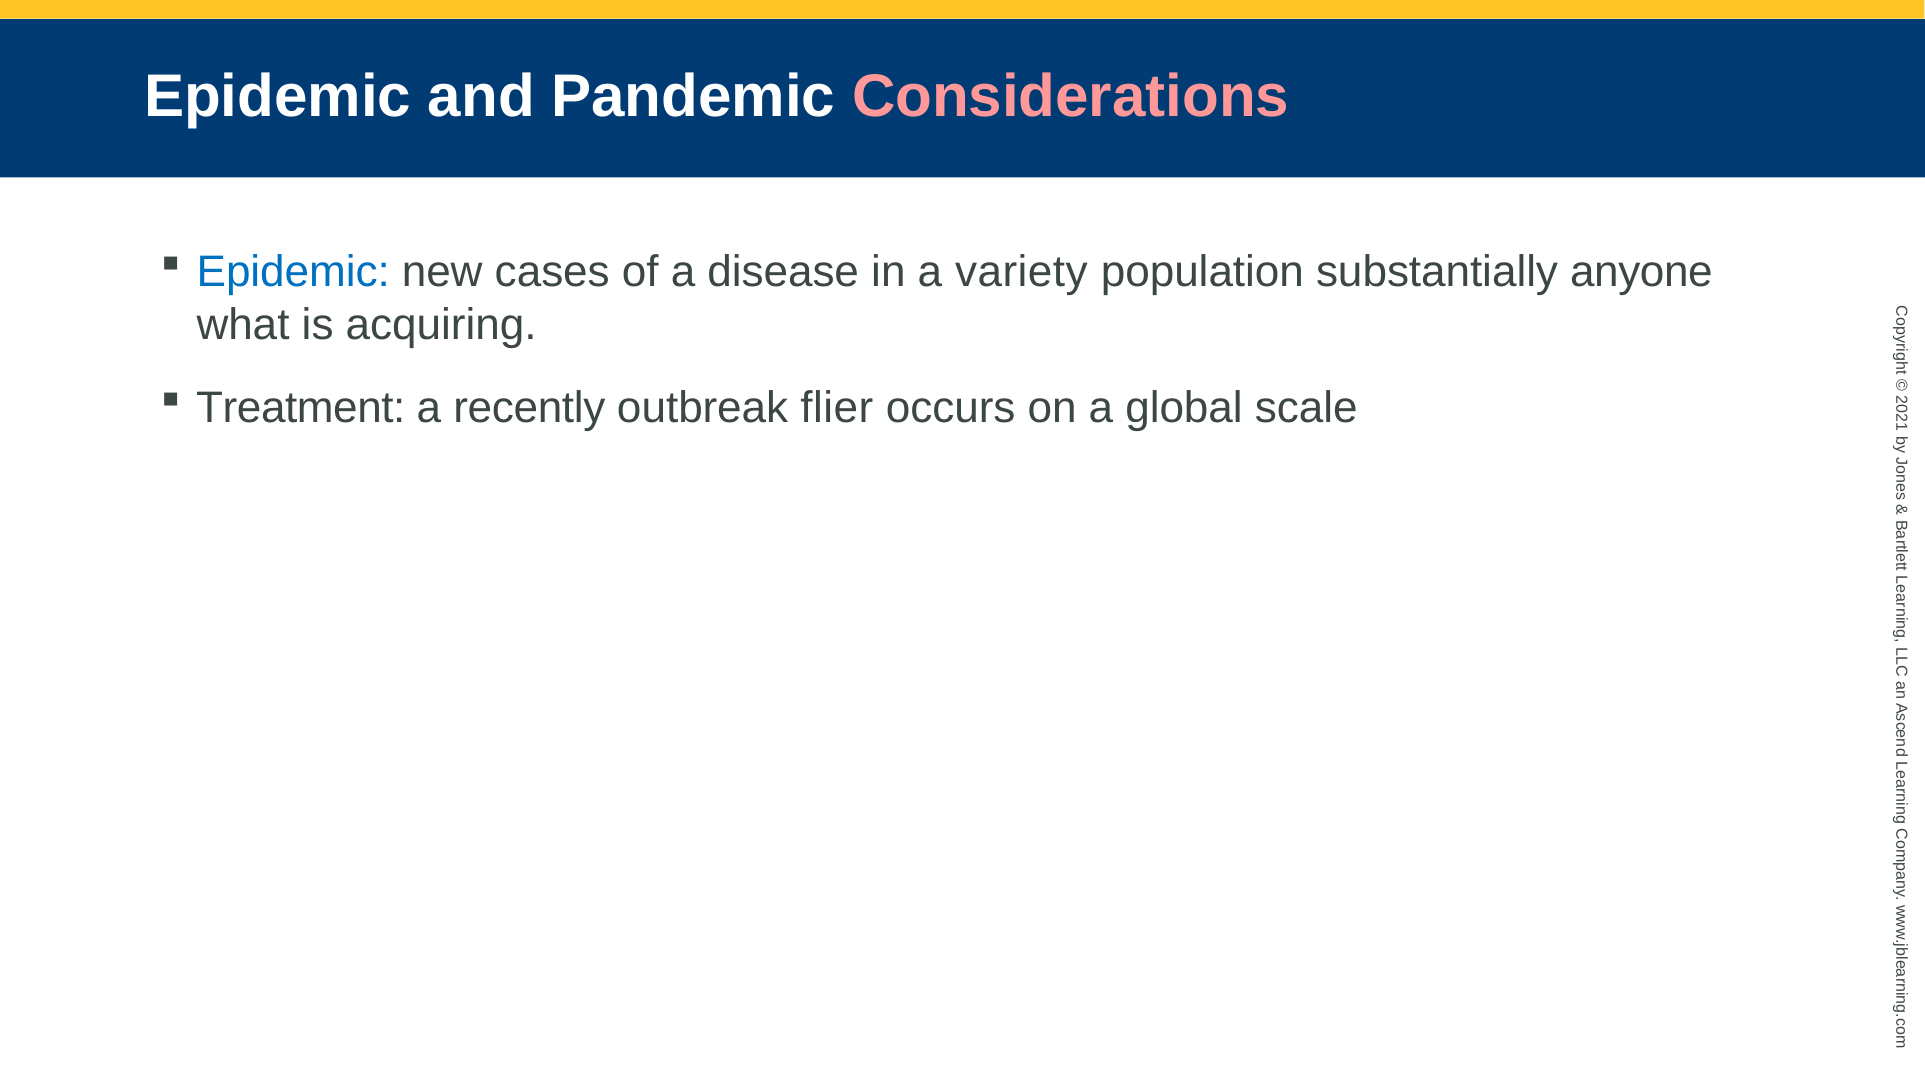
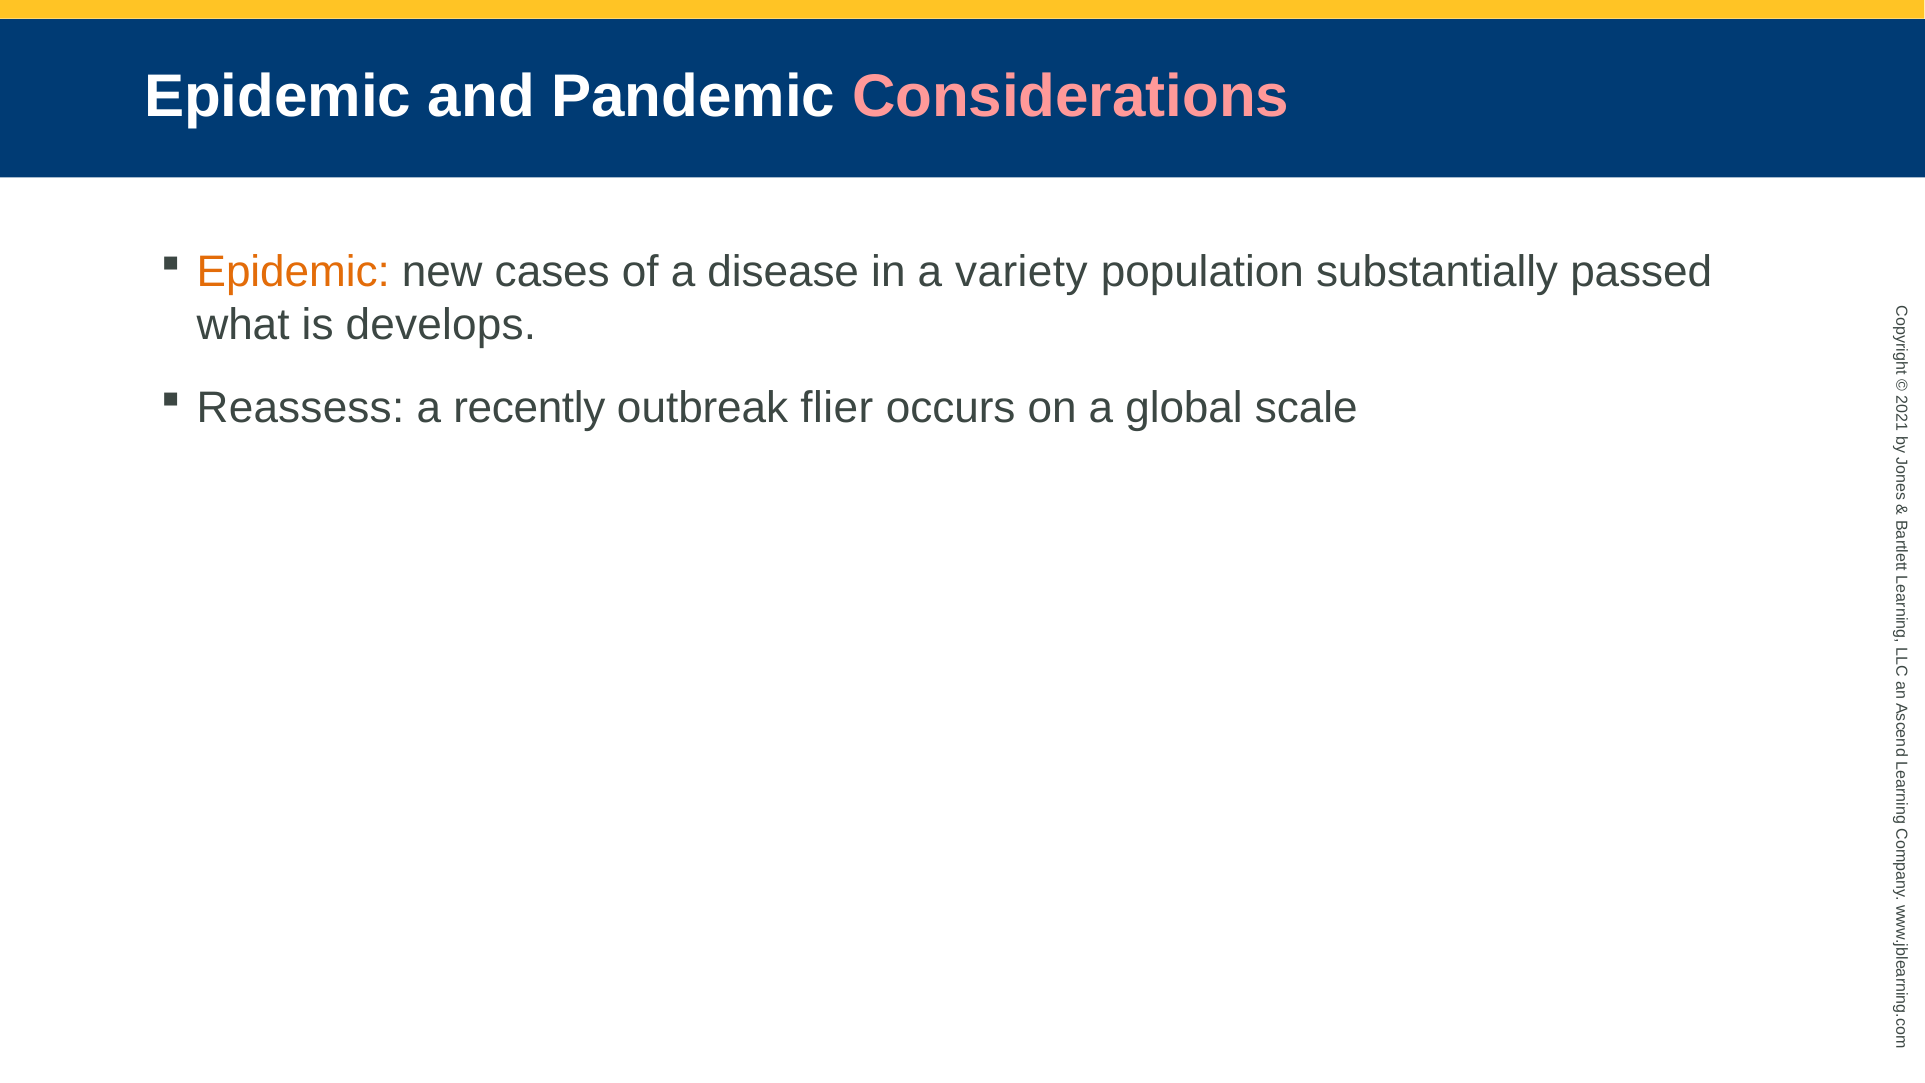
Epidemic colour: blue -> orange (293, 272)
anyone: anyone -> passed (1641, 272)
acquiring: acquiring -> develops (441, 325)
Treatment: Treatment -> Reassess (300, 408)
